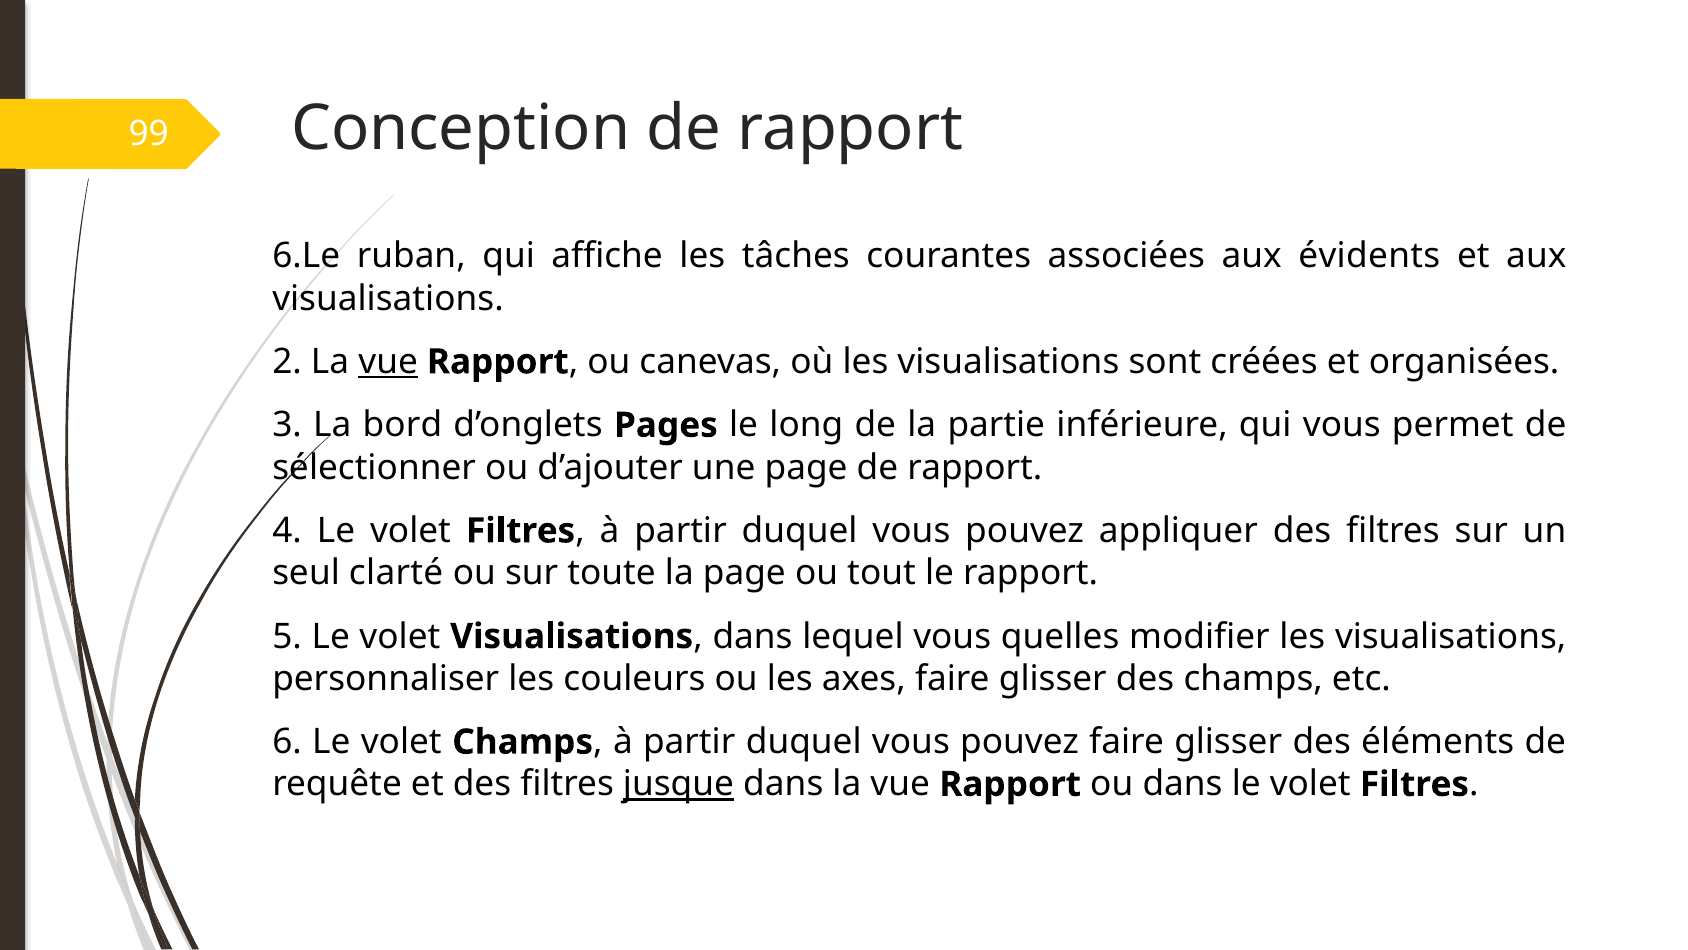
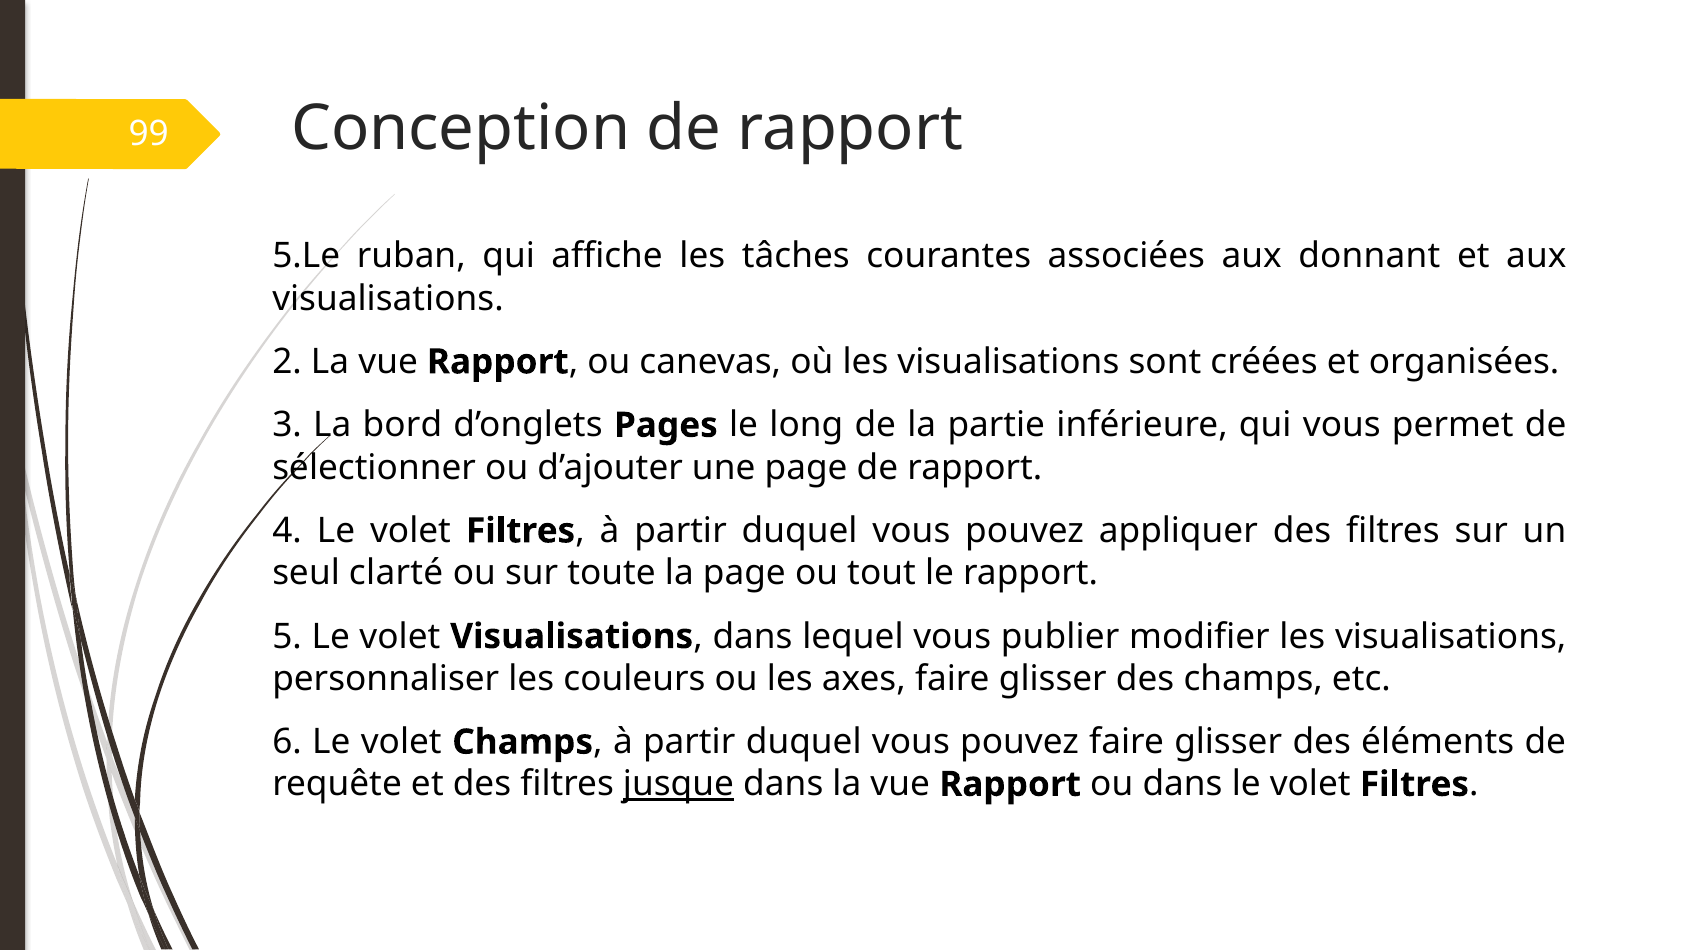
6.Le: 6.Le -> 5.Le (306, 256)
évidents: évidents -> donnant (1369, 256)
vue underline: present -> none (388, 362)
quelles: quelles -> publier (1060, 636)
